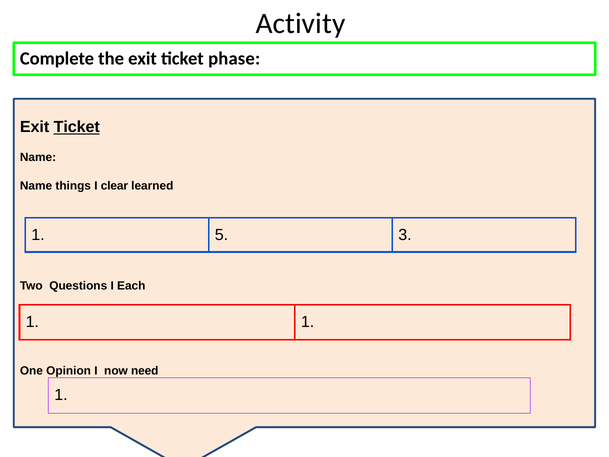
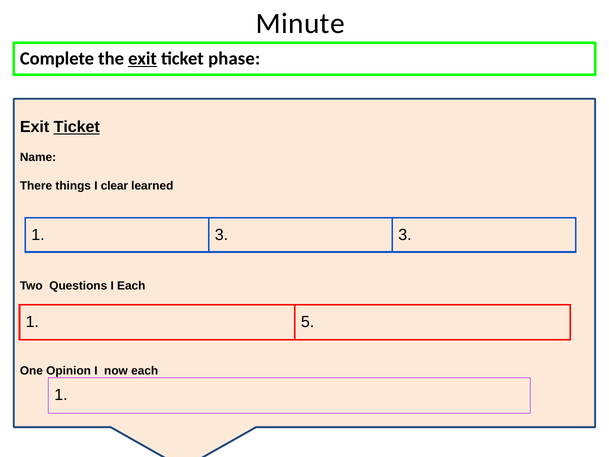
Activity: Activity -> Minute (300, 23)
exit underline: none -> present (142, 58)
Name: Name -> There (36, 186)
1 5: 5 -> 3 (221, 235)
1: 1 -> 5 (308, 322)
now need: need -> each (145, 371)
